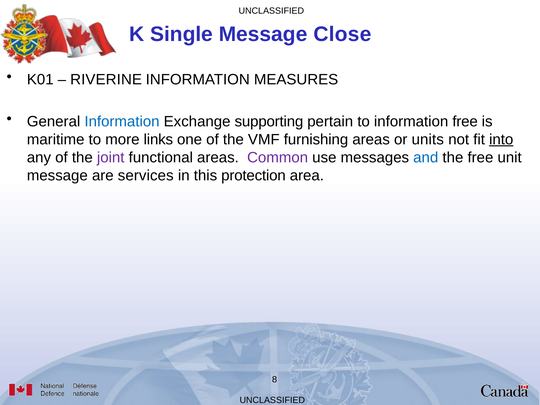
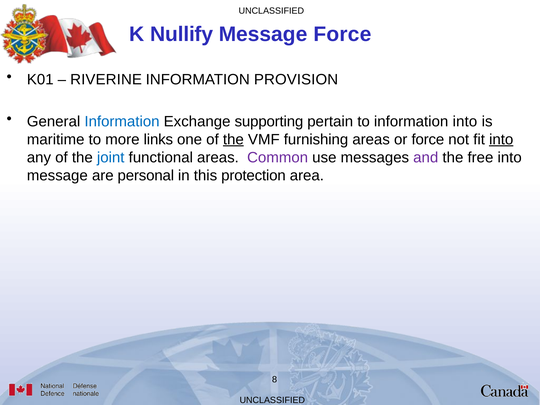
Single: Single -> Nullify (182, 34)
Message Close: Close -> Force (343, 34)
MEASURES: MEASURES -> PROVISION (296, 79)
information free: free -> into (465, 121)
the underline: none -> present (233, 139)
or units: units -> force (428, 139)
joint colour: purple -> blue (111, 157)
and colour: blue -> purple (426, 157)
free unit: unit -> into (510, 157)
services: services -> personal (146, 175)
